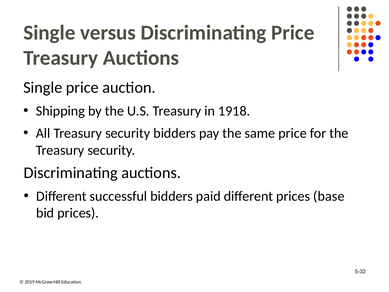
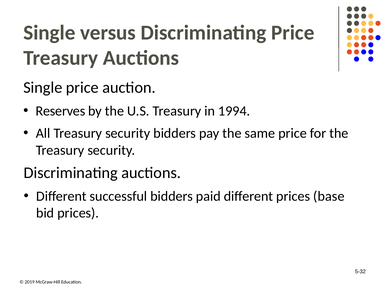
Shipping: Shipping -> Reserves (60, 111)
1918: 1918 -> 1994 (234, 111)
